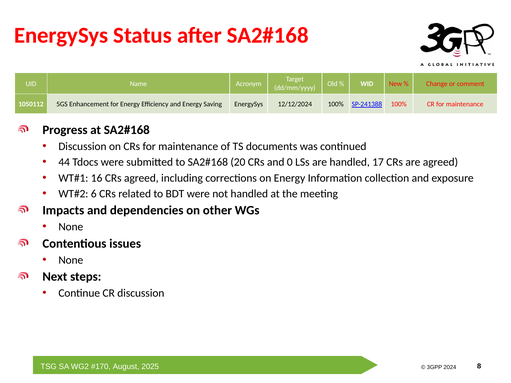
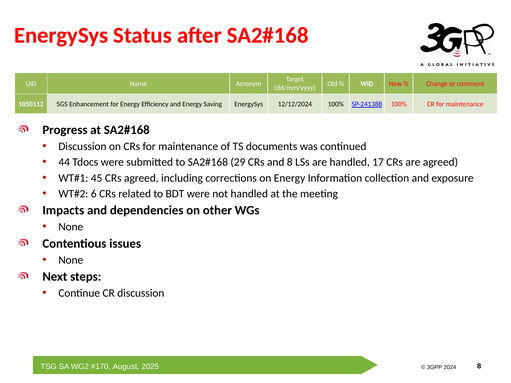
20: 20 -> 29 (238, 162)
and 0: 0 -> 8 (290, 162)
16: 16 -> 45 (97, 178)
